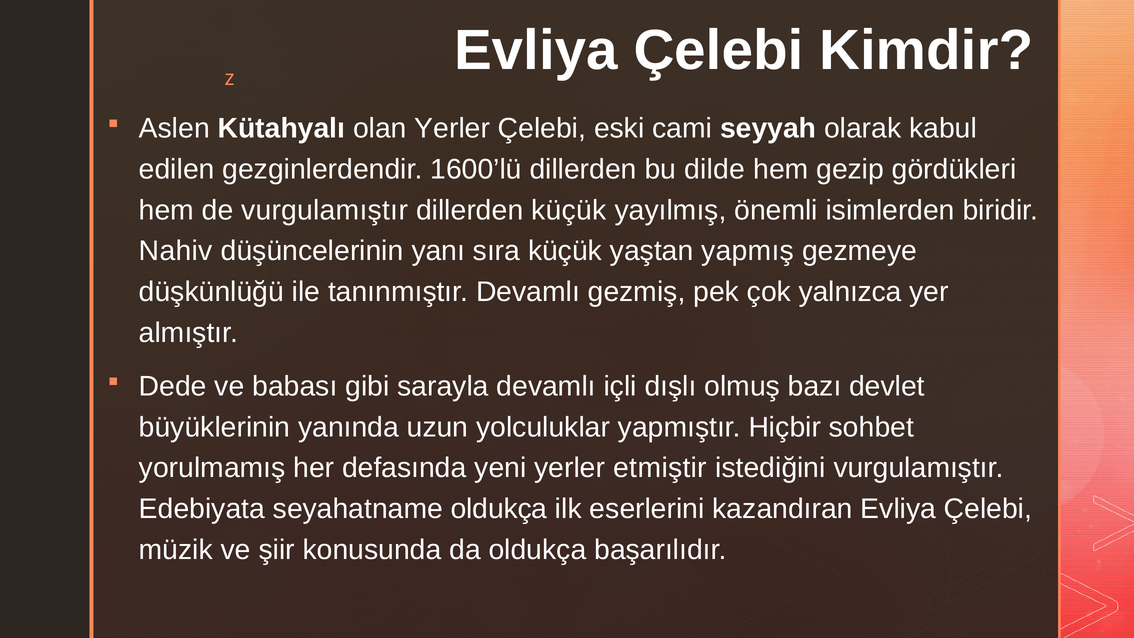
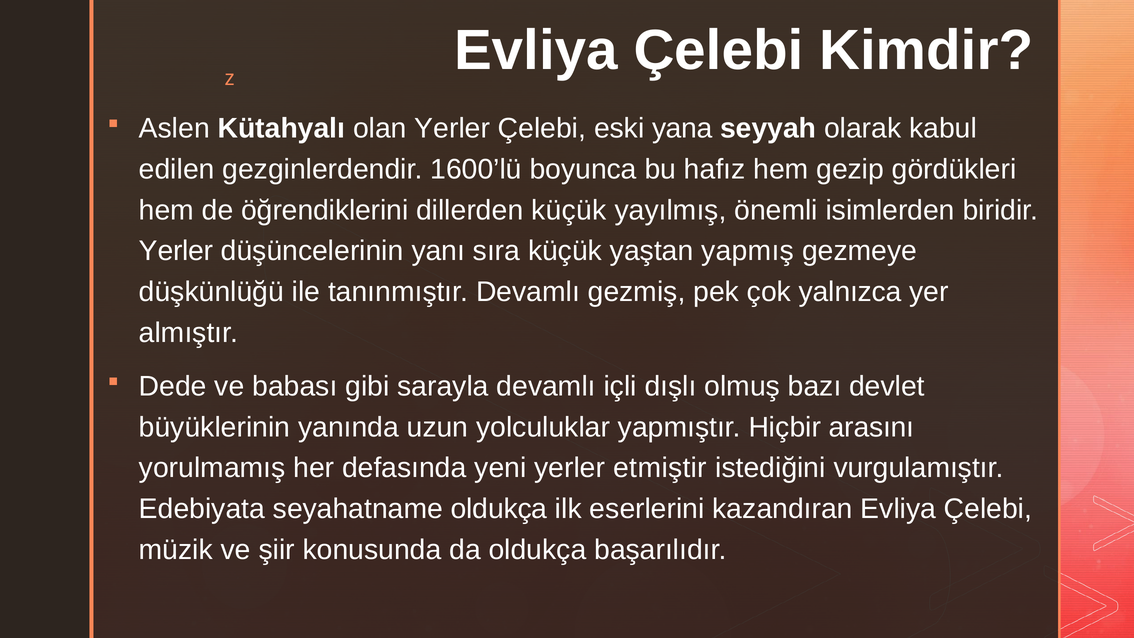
cami: cami -> yana (682, 128)
1600’lü dillerden: dillerden -> boyunca (583, 169)
dilde: dilde -> hafız (715, 169)
de vurgulamıştır: vurgulamıştır -> öğrendiklerini (325, 210)
Nahiv: Nahiv -> Yerler (176, 251)
sohbet: sohbet -> arasını (871, 427)
